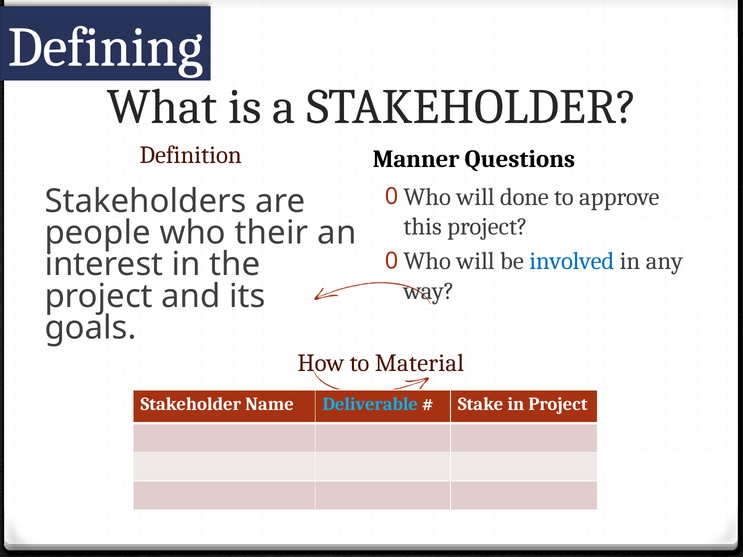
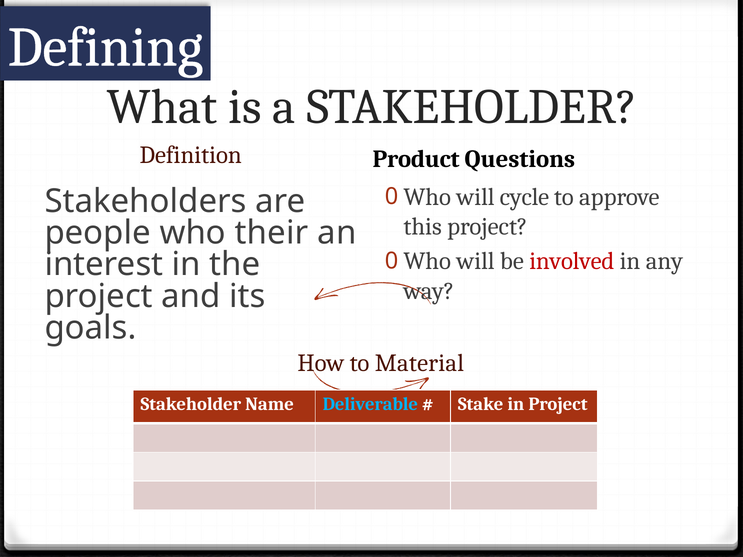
Manner: Manner -> Product (416, 159)
done: done -> cycle (524, 197)
involved colour: blue -> red (572, 261)
